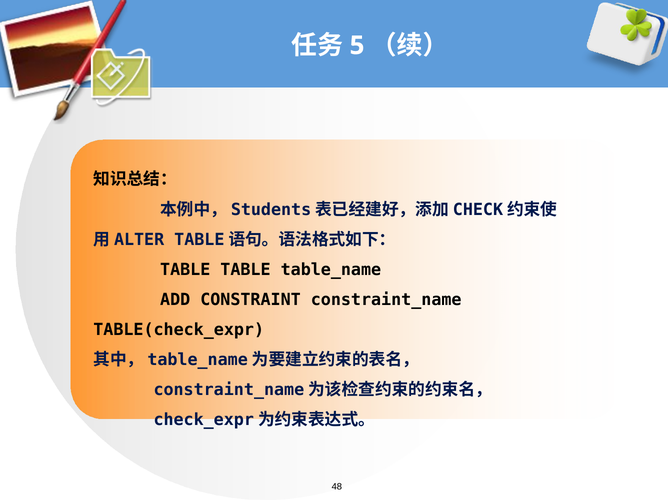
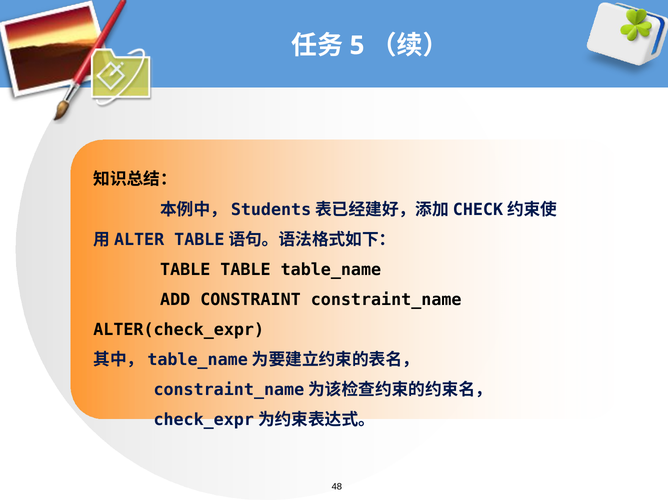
TABLE(check_expr: TABLE(check_expr -> ALTER(check_expr (179, 330)
